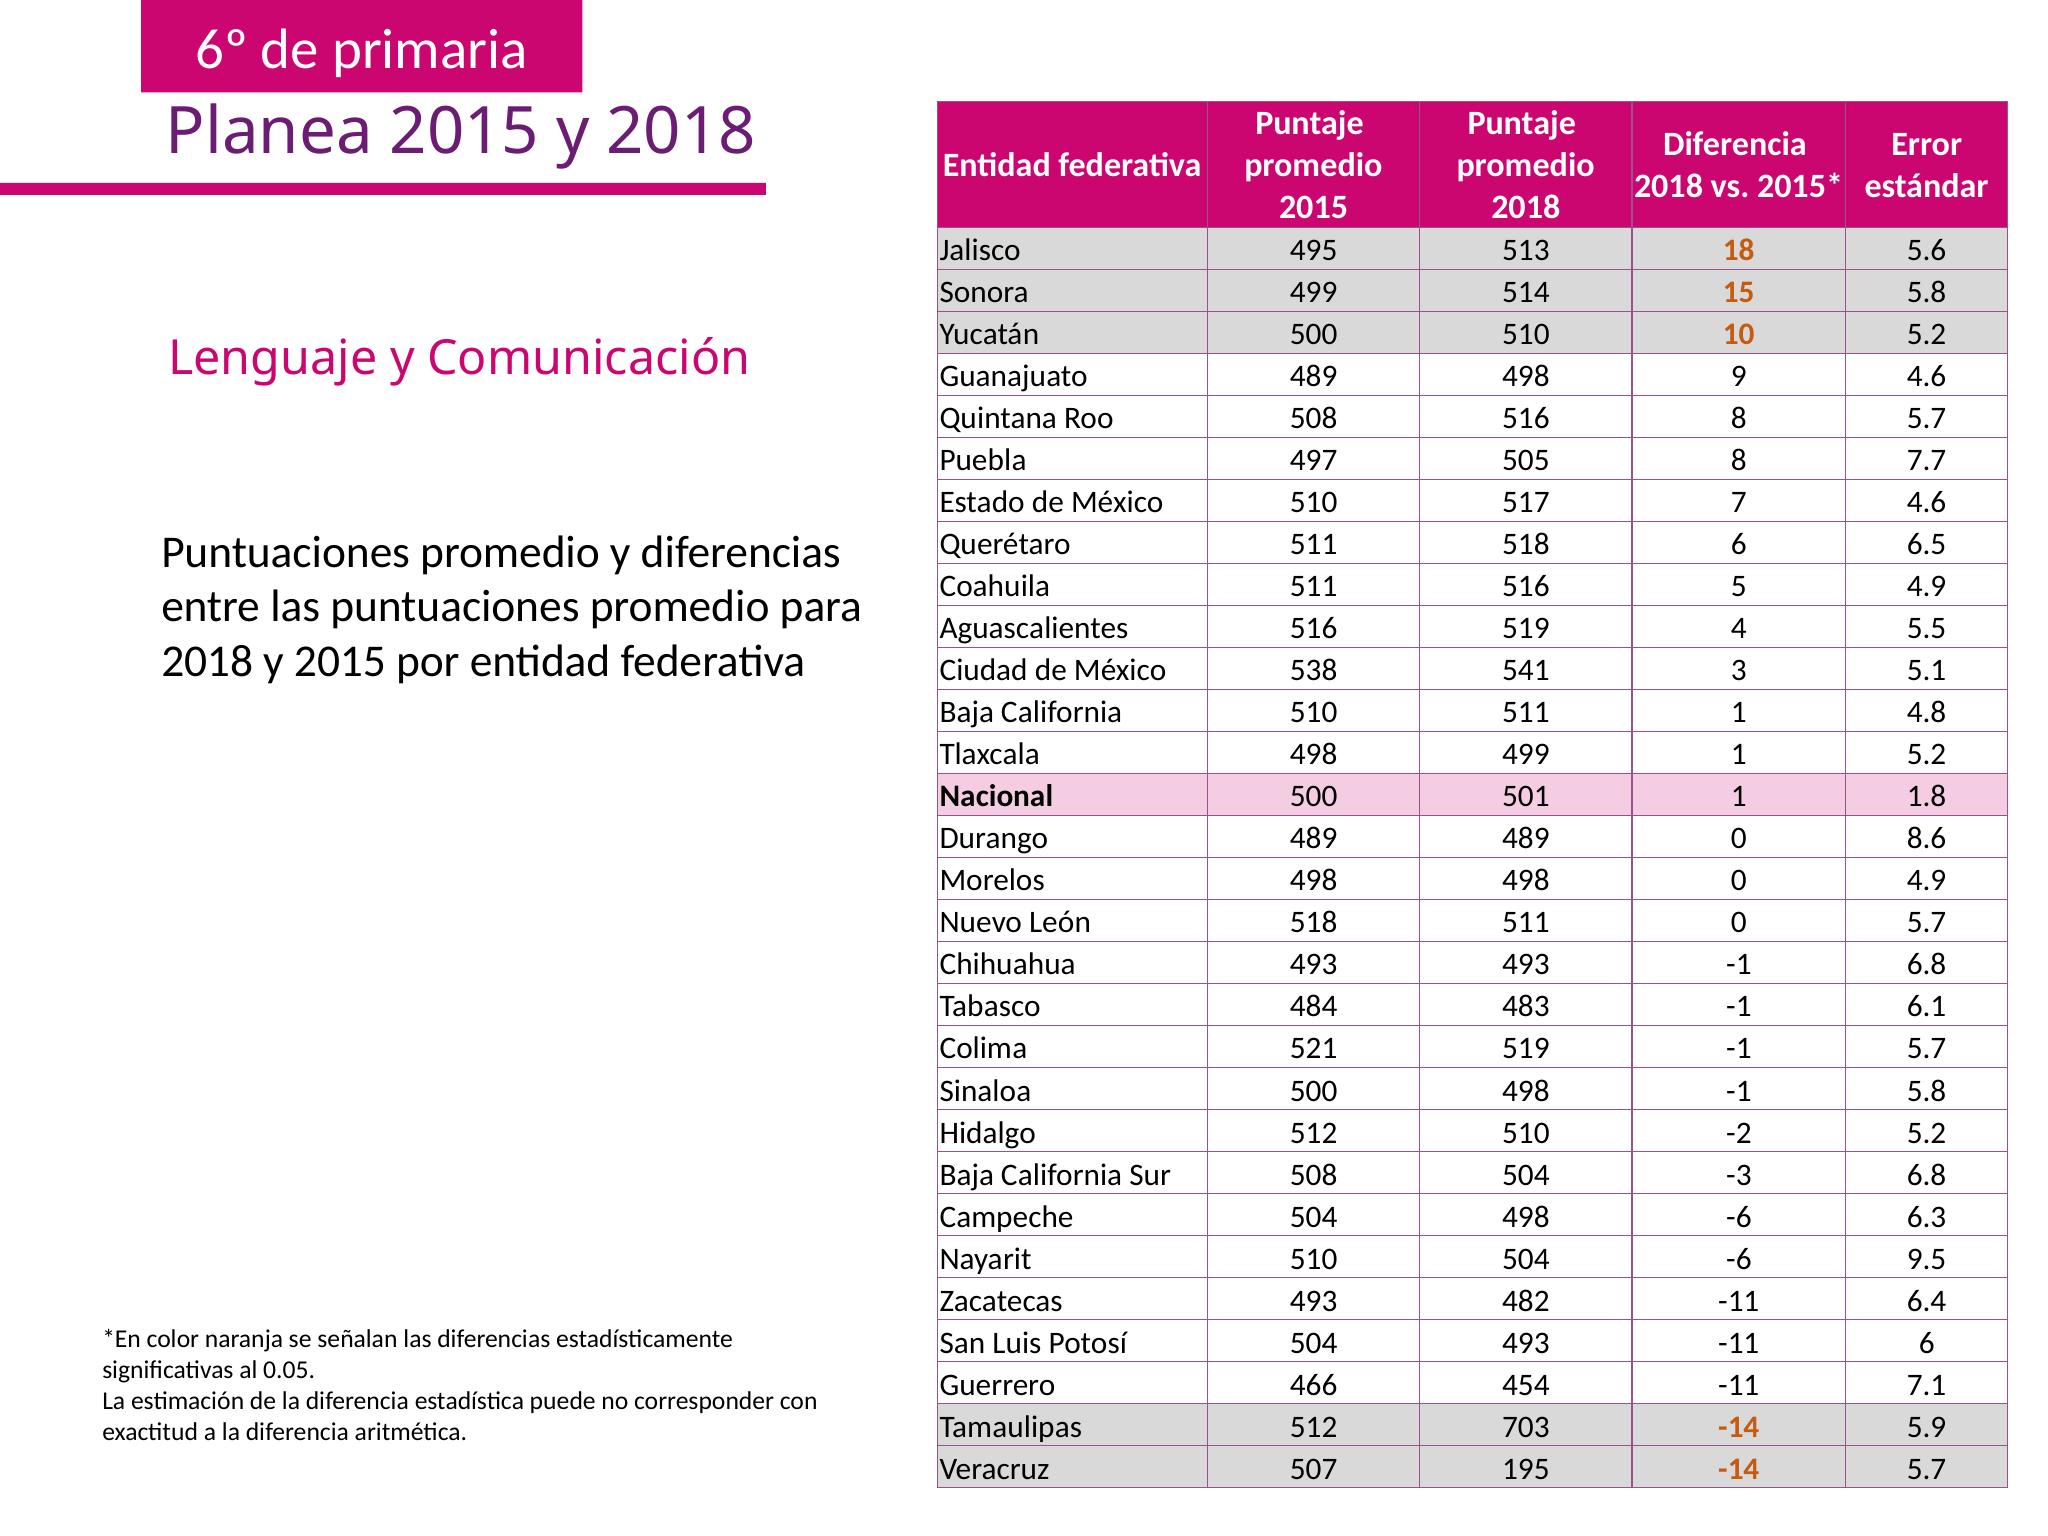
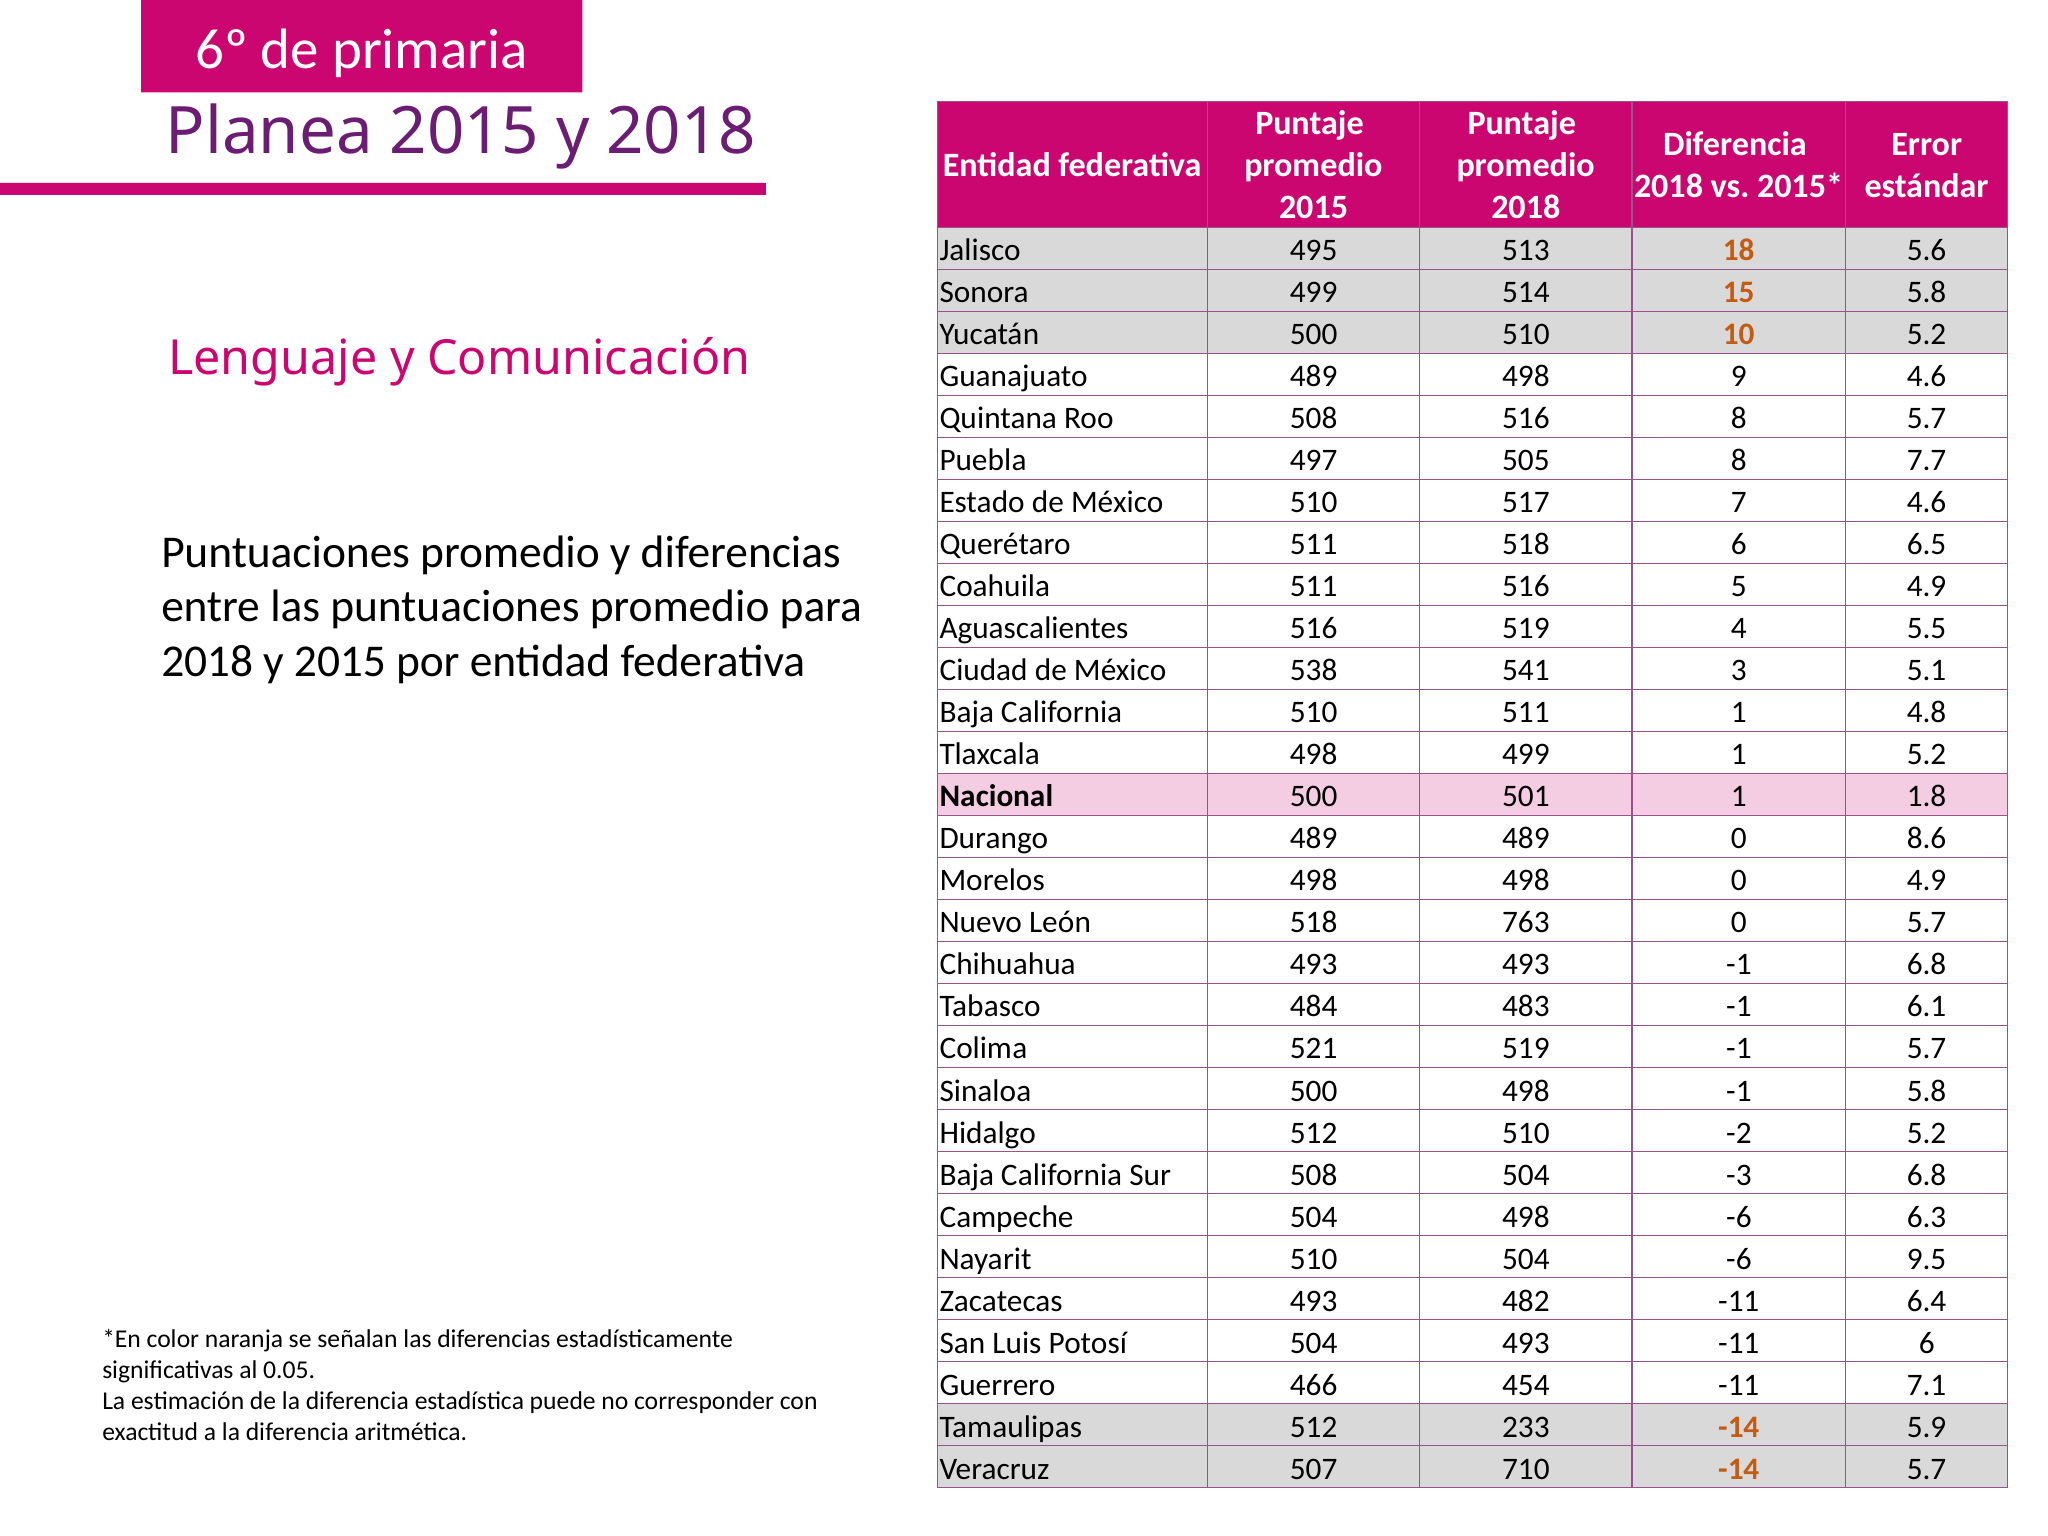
518 511: 511 -> 763 (1526, 923)
703: 703 -> 233 (1526, 1427)
195: 195 -> 710 (1526, 1469)
